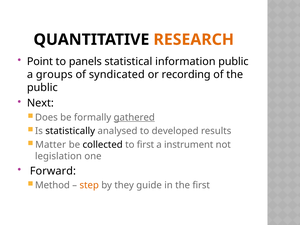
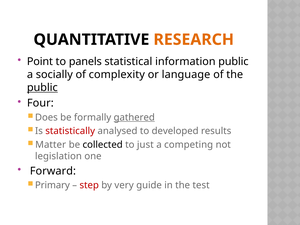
groups: groups -> socially (54, 75)
syndicated: syndicated -> complexity (117, 75)
recording: recording -> language (186, 75)
public underline: none -> present (42, 88)
Next: Next -> Four (40, 103)
statistically colour: black -> red (70, 131)
to first: first -> just (145, 145)
instrument: instrument -> competing (189, 145)
Method: Method -> Primary (52, 185)
step colour: orange -> red (89, 185)
they: they -> very (124, 185)
the first: first -> test (201, 185)
